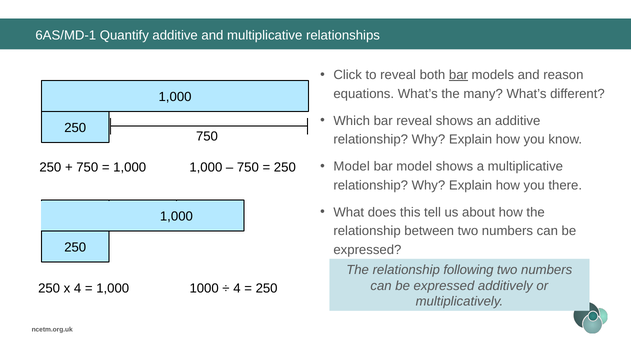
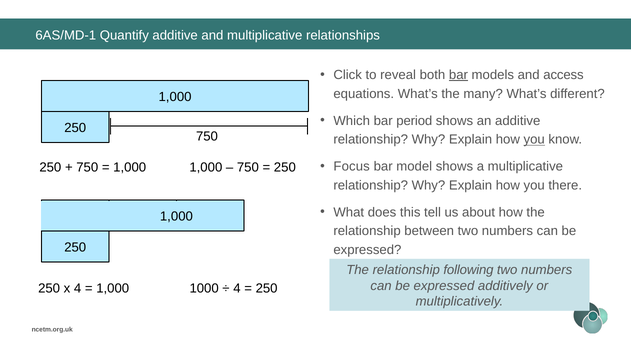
reason: reason -> access (563, 75)
bar reveal: reveal -> period (414, 121)
you underline: none -> present (534, 140)
Model: Model -> Focus (352, 166)
